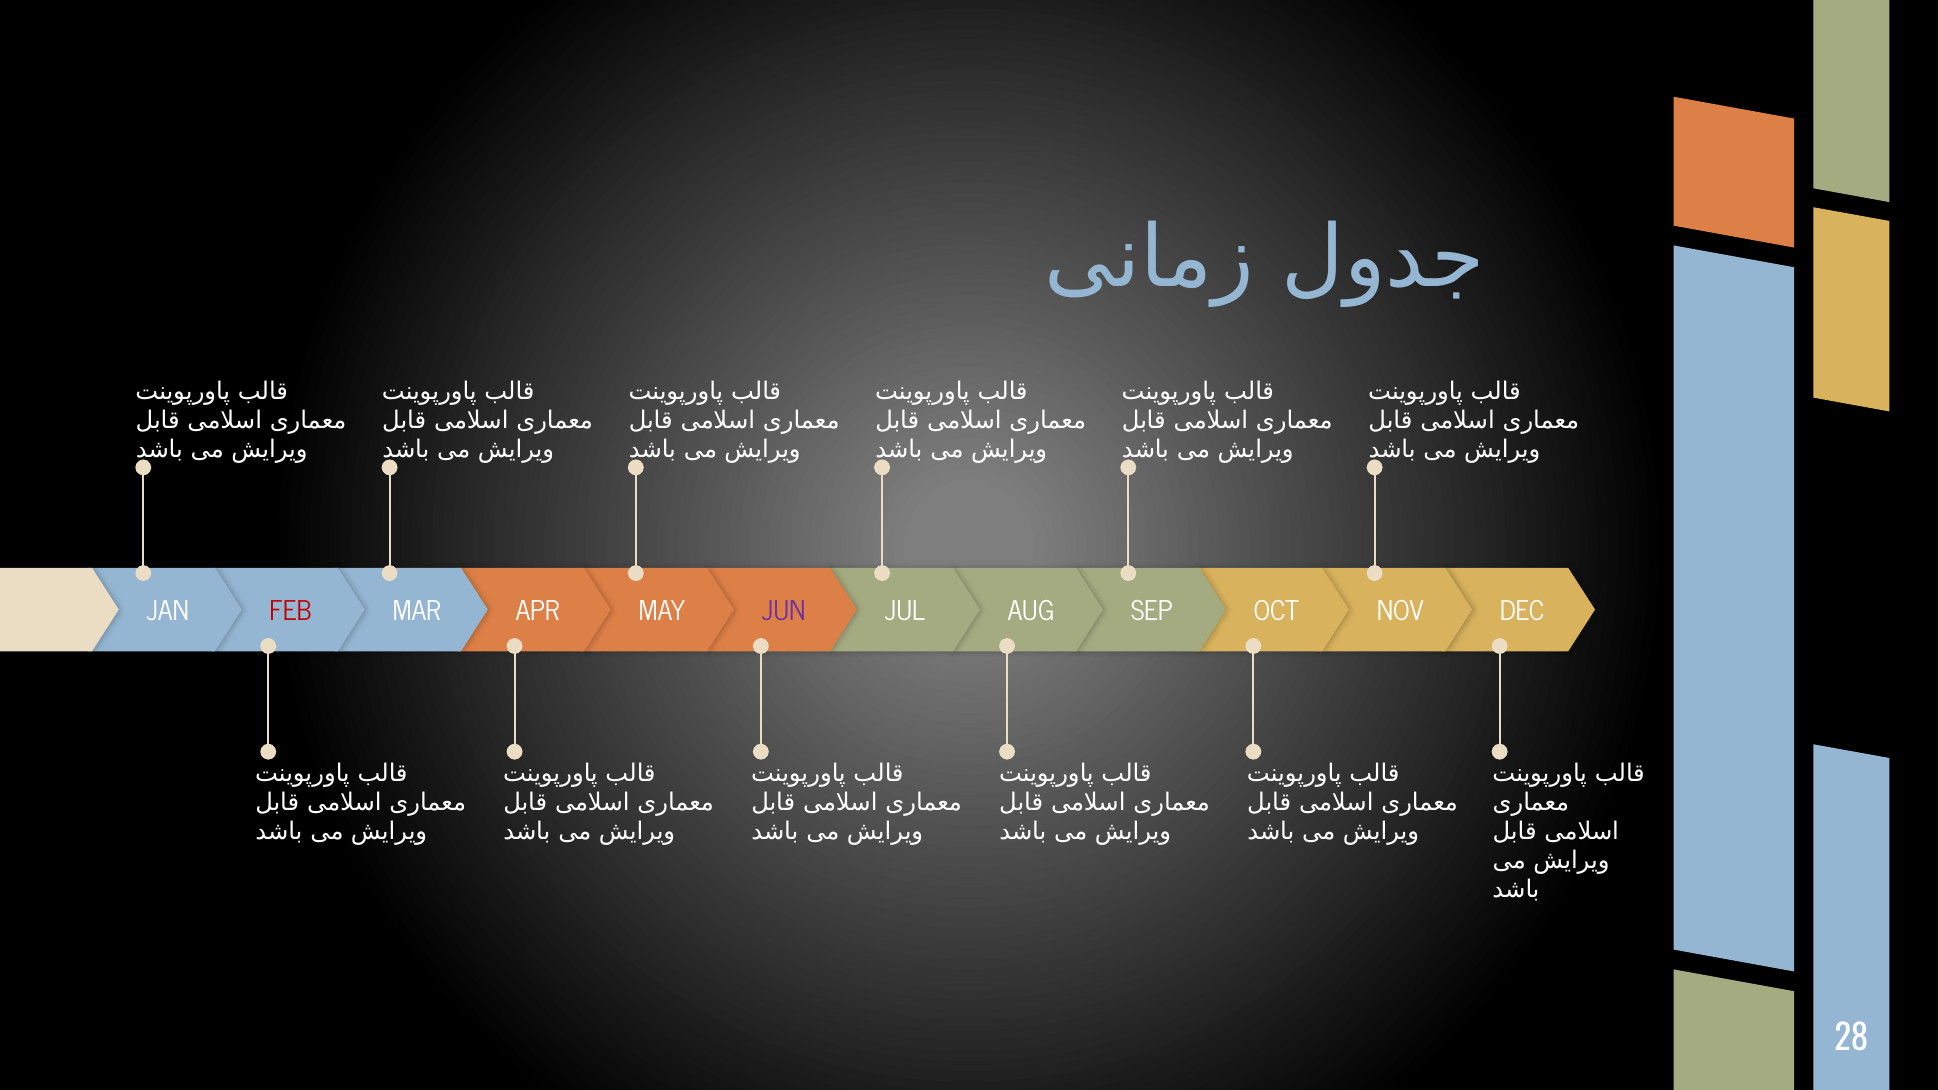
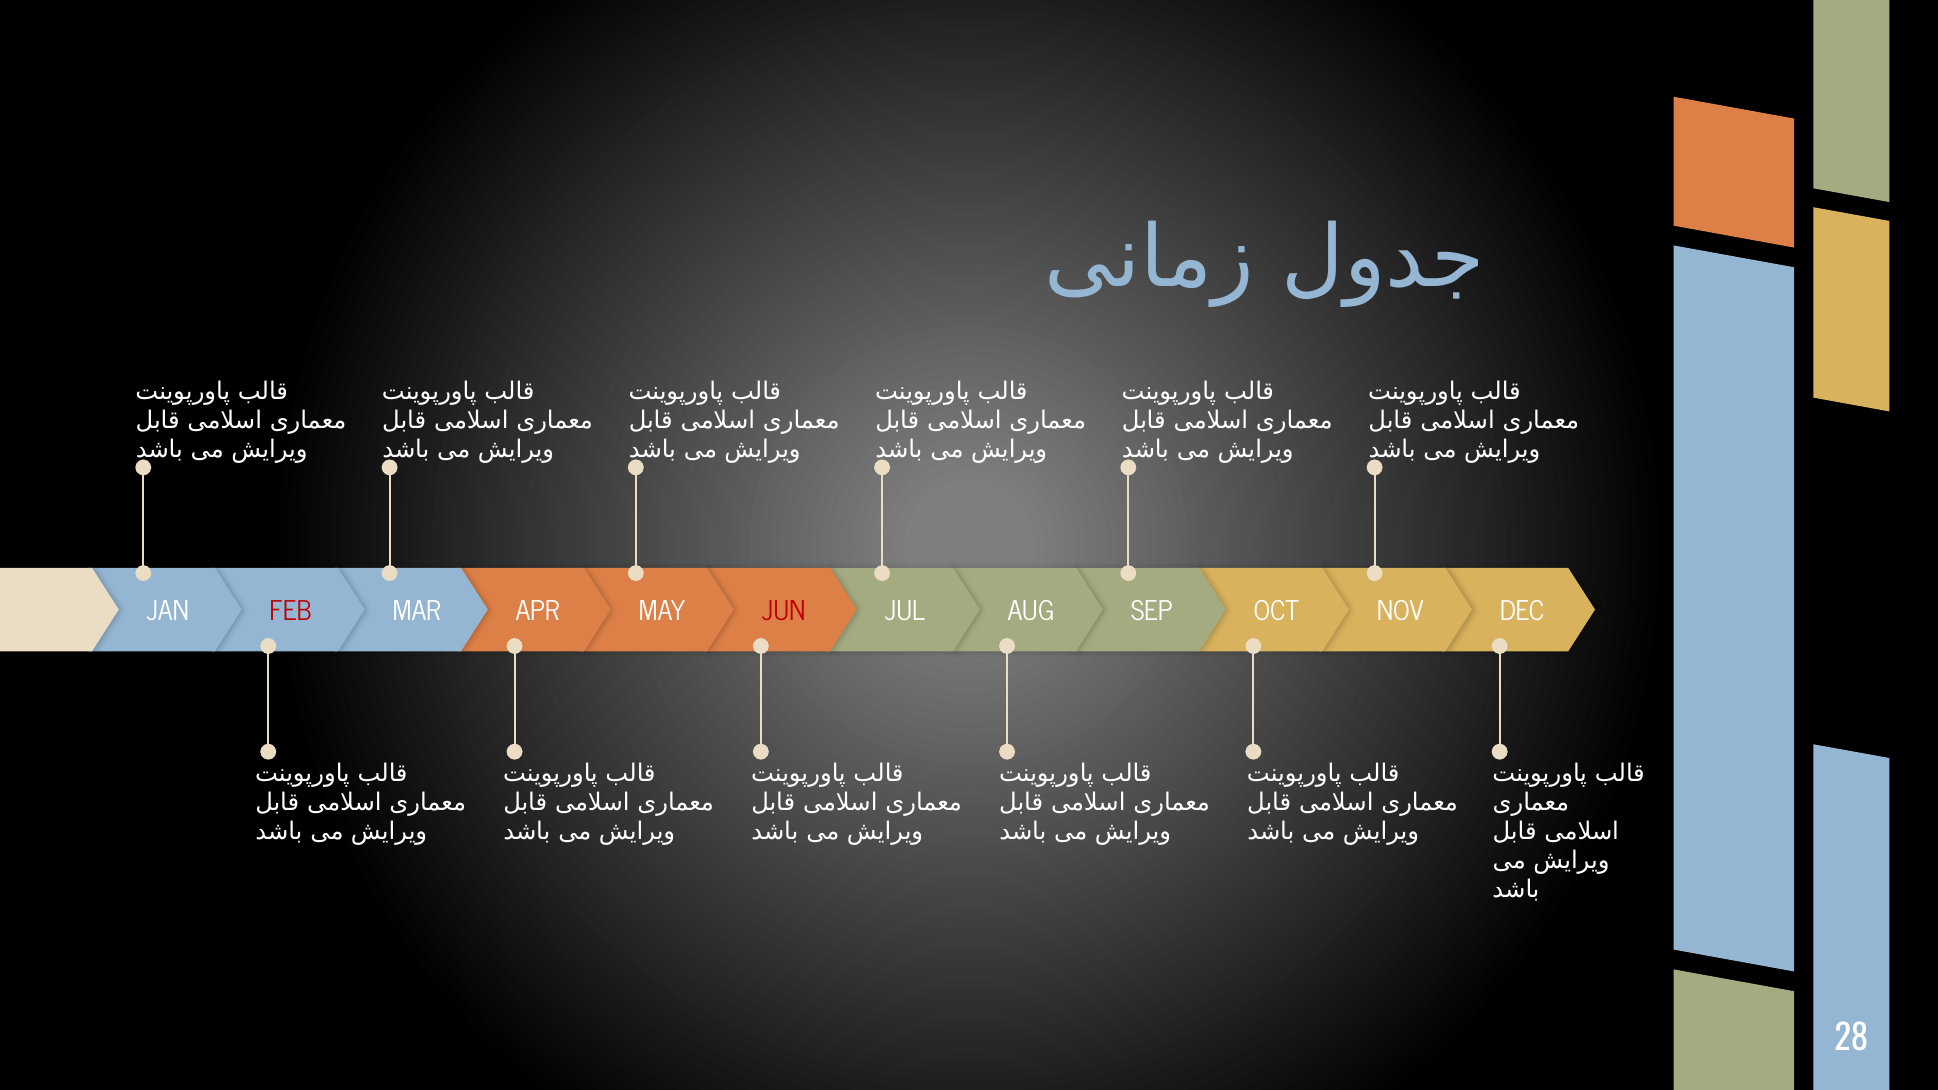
JUN colour: purple -> red (784, 612)
